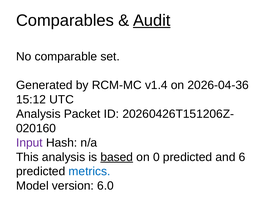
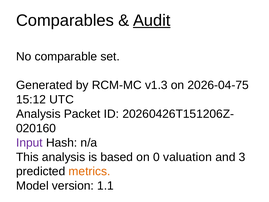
v1.4: v1.4 -> v1.3 (156, 85)
2026-04-36: 2026-04-36 -> 2026-04-75 (218, 85)
based underline: present -> none (117, 157)
0 predicted: predicted -> valuation (188, 157)
6: 6 -> 3 (242, 157)
metrics colour: blue -> orange (90, 171)
6.0: 6.0 -> 1.1 (106, 186)
